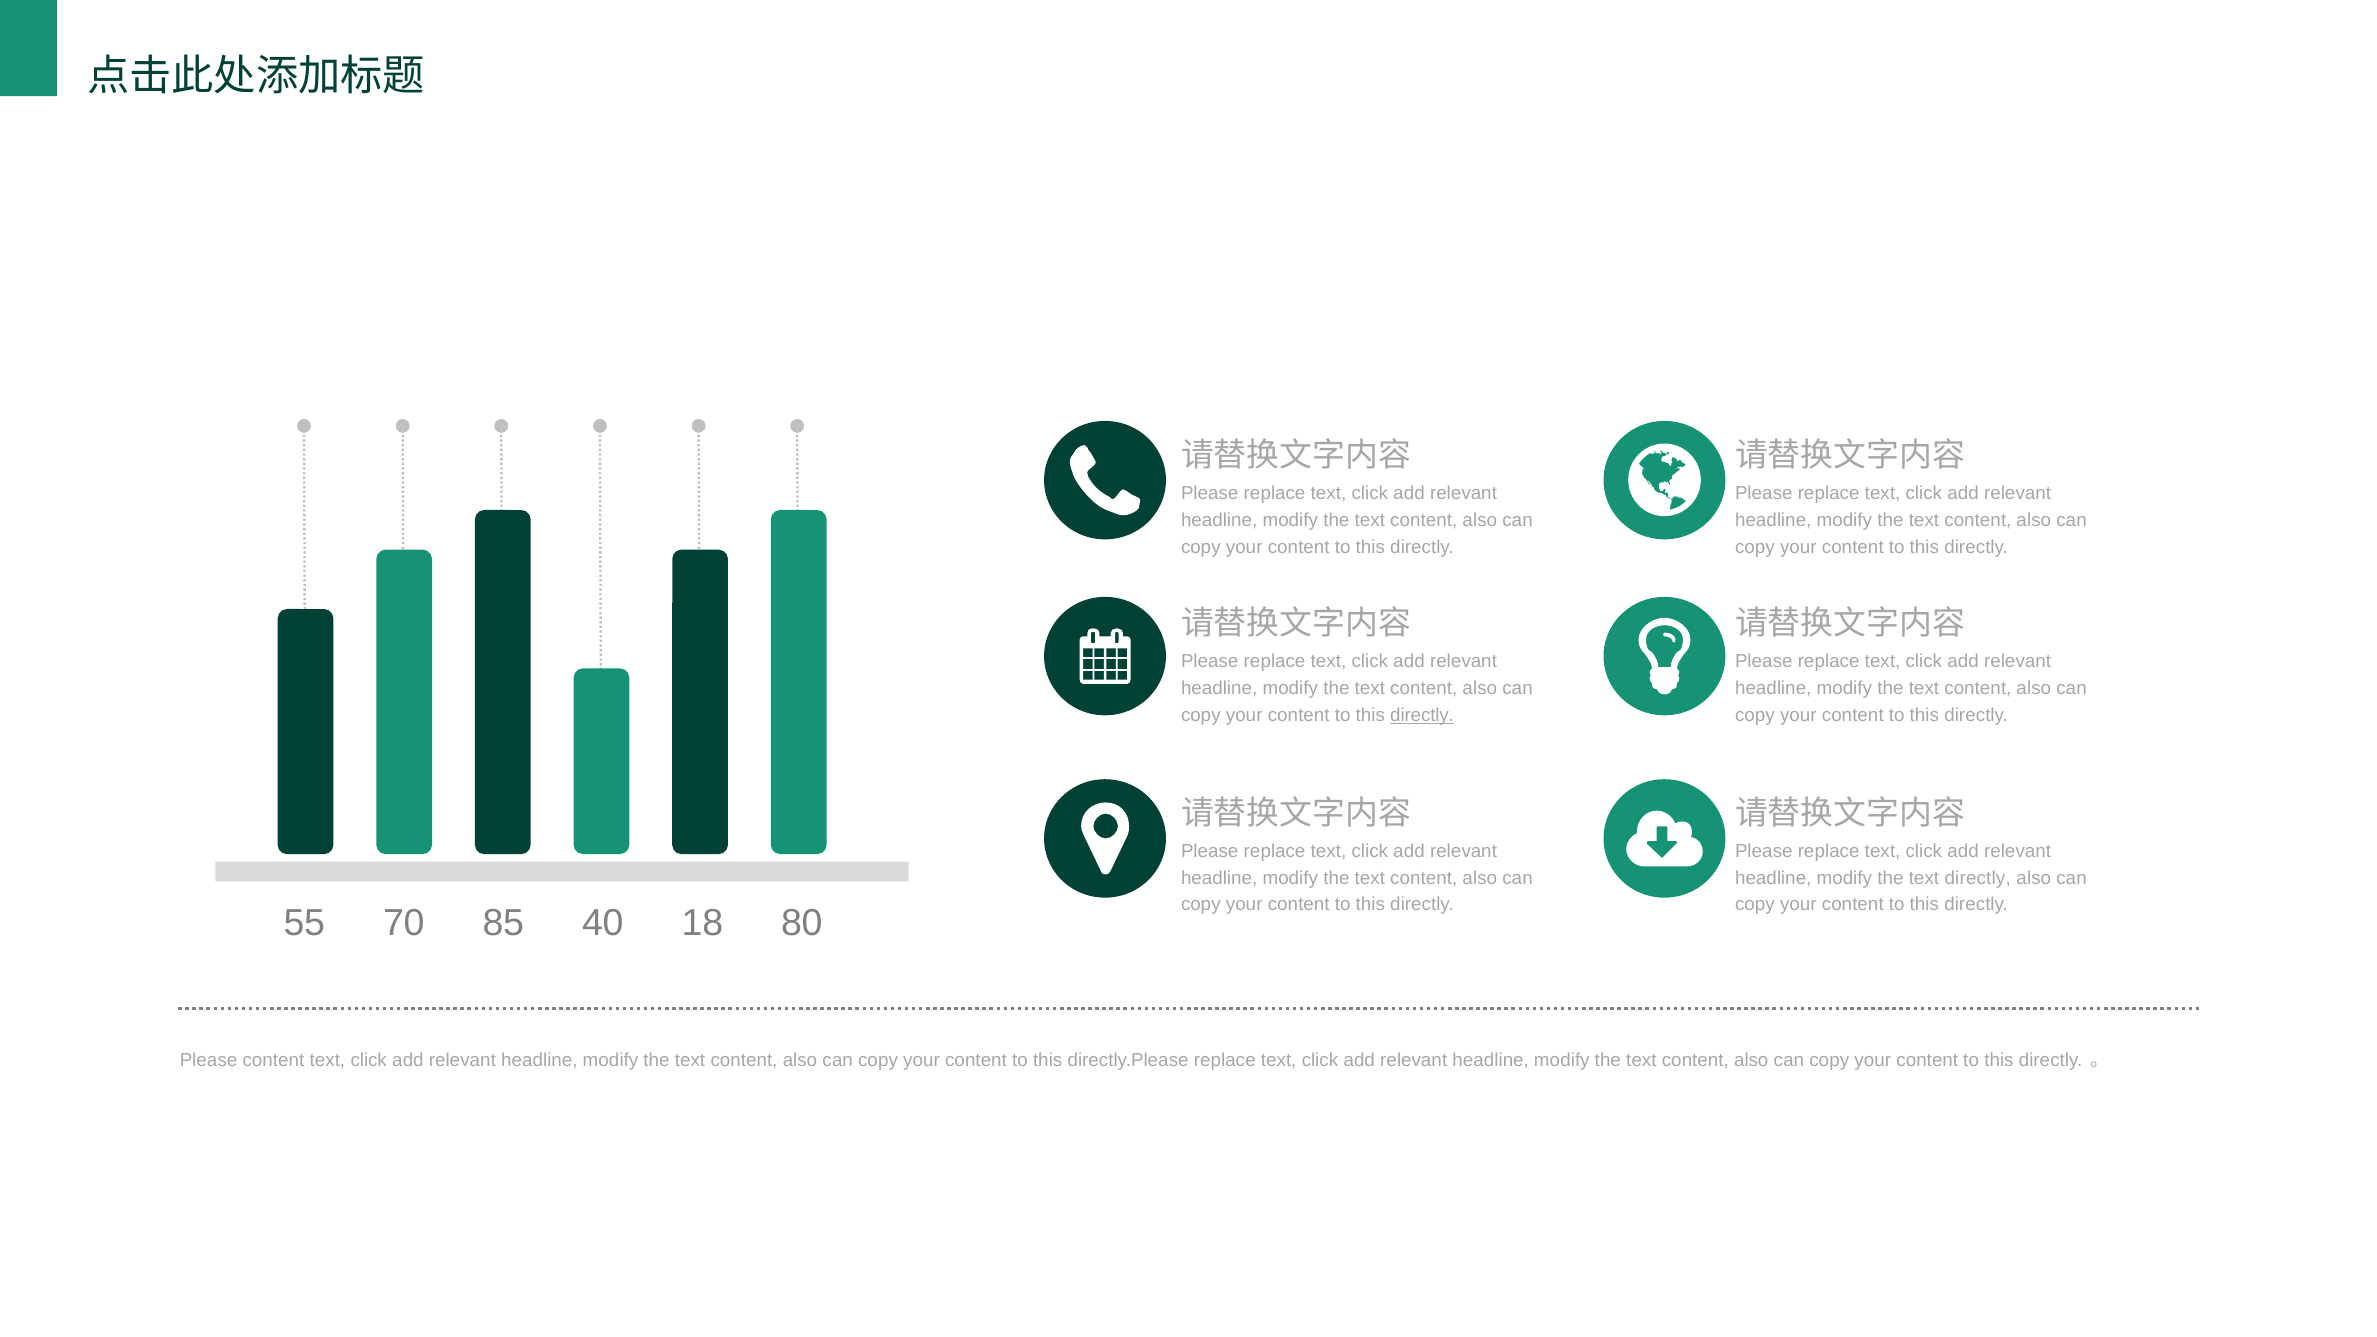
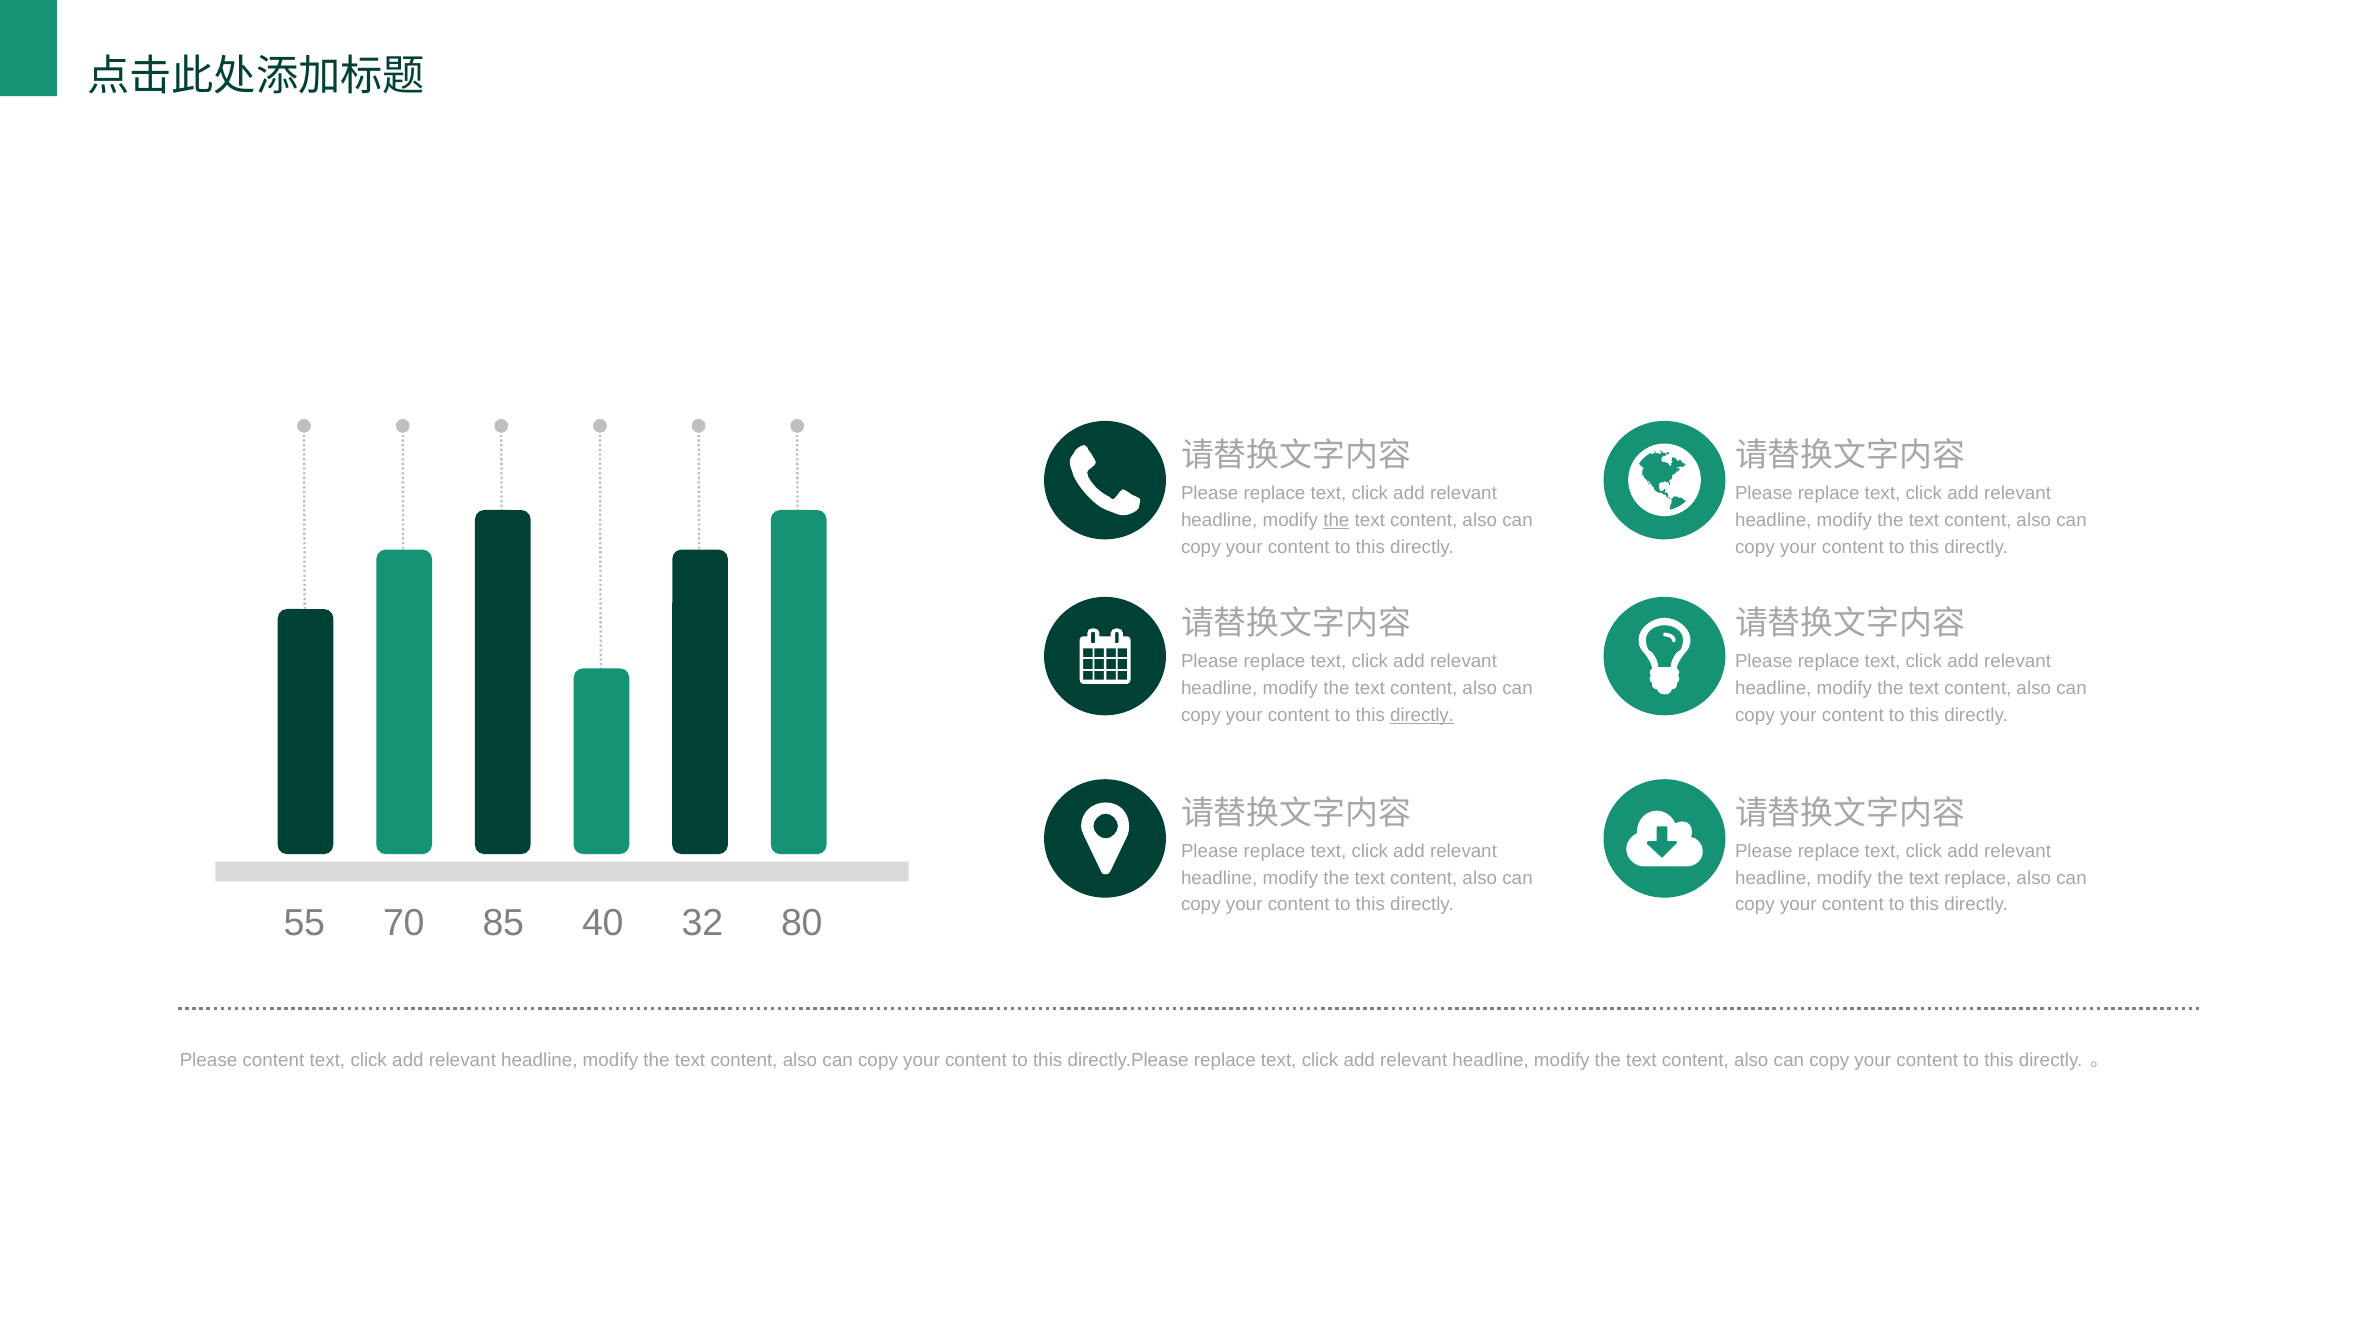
the underline: none -> present (1336, 520)
text directly: directly -> replace (1978, 878)
18: 18 -> 32 (702, 923)
